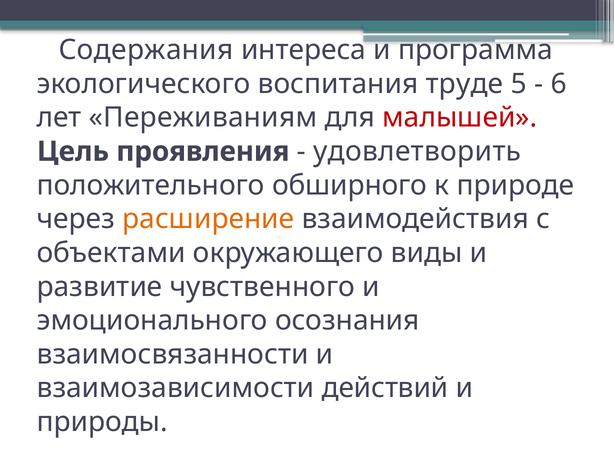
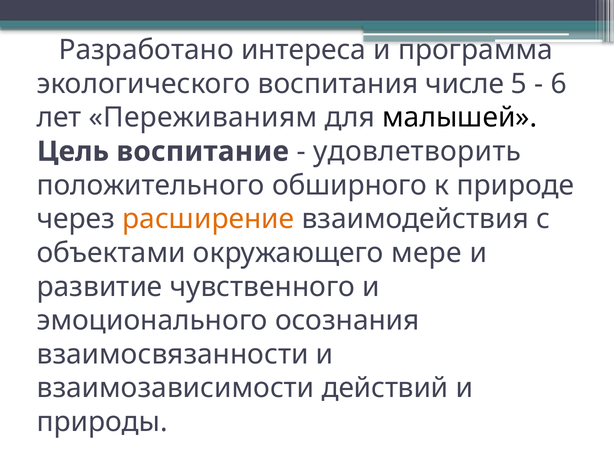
Содержания: Содержания -> Разработано (146, 50)
труде: труде -> числе (465, 84)
малышей colour: red -> black (460, 118)
проявления: проявления -> воспитание (203, 151)
виды: виды -> мере (427, 253)
